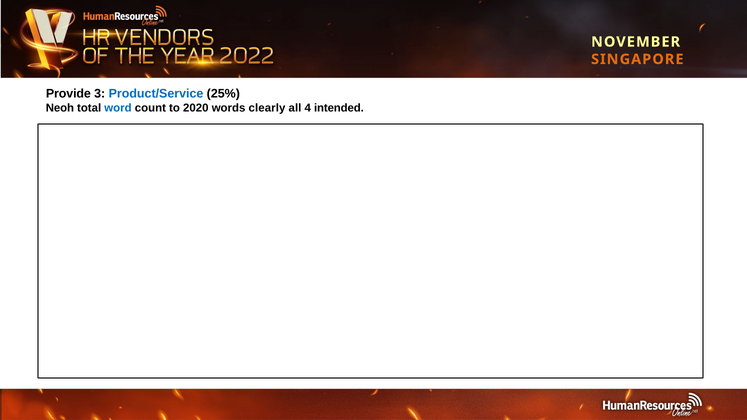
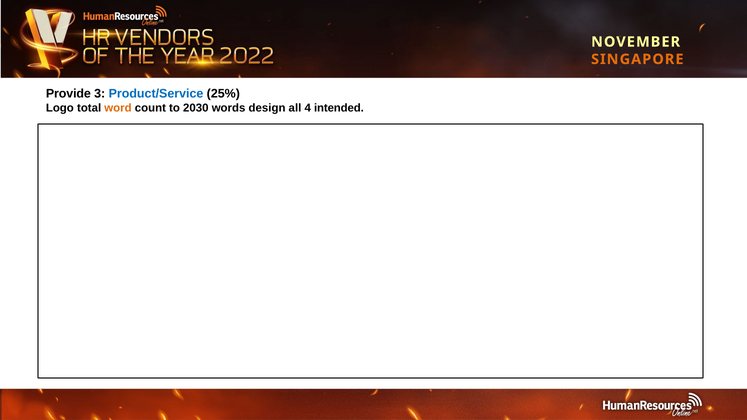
Neoh: Neoh -> Logo (60, 108)
word colour: blue -> orange (118, 108)
2020: 2020 -> 2030 (196, 108)
clearly: clearly -> design (267, 108)
